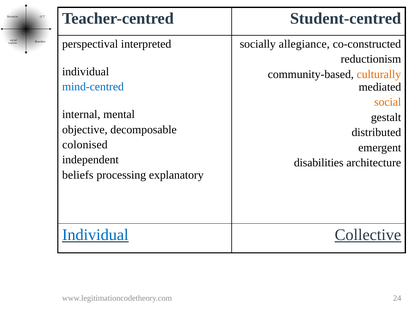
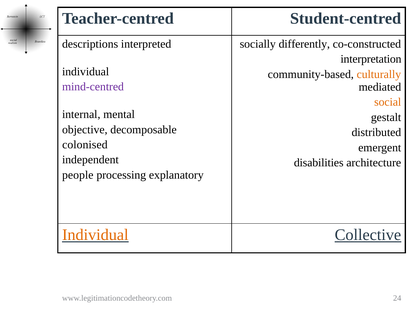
perspectival: perspectival -> descriptions (90, 44)
allegiance: allegiance -> differently (304, 44)
reductionism: reductionism -> interpretation (371, 59)
mind-centred colour: blue -> purple (93, 87)
beliefs: beliefs -> people (78, 175)
Individual colour: blue -> orange (95, 235)
